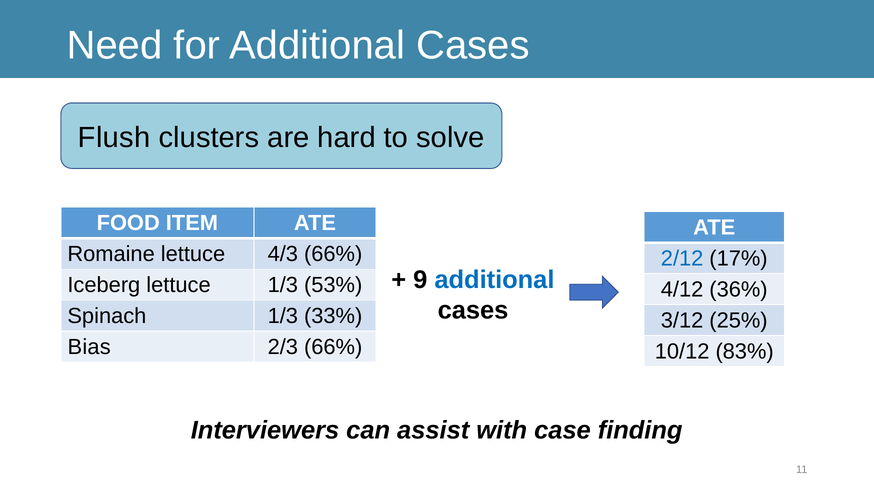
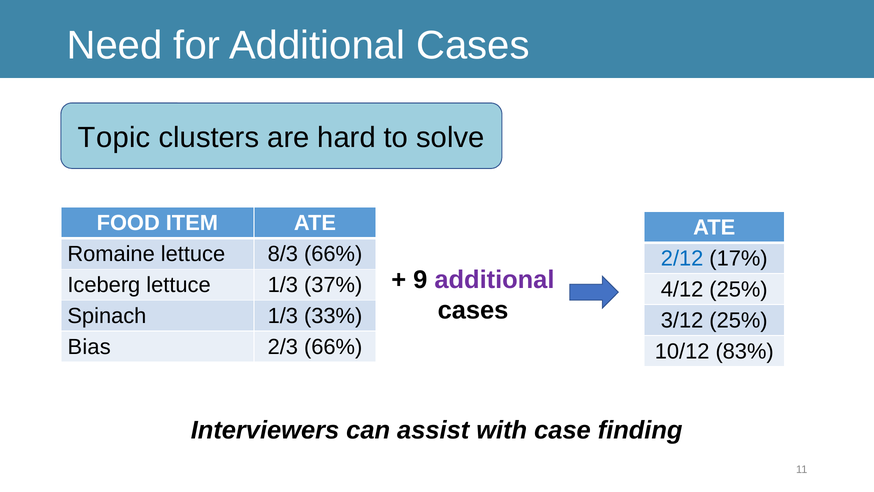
Flush: Flush -> Topic (114, 138)
4/3: 4/3 -> 8/3 (283, 254)
additional colour: blue -> purple (494, 280)
53%: 53% -> 37% (333, 285)
4/12 36%: 36% -> 25% (739, 289)
